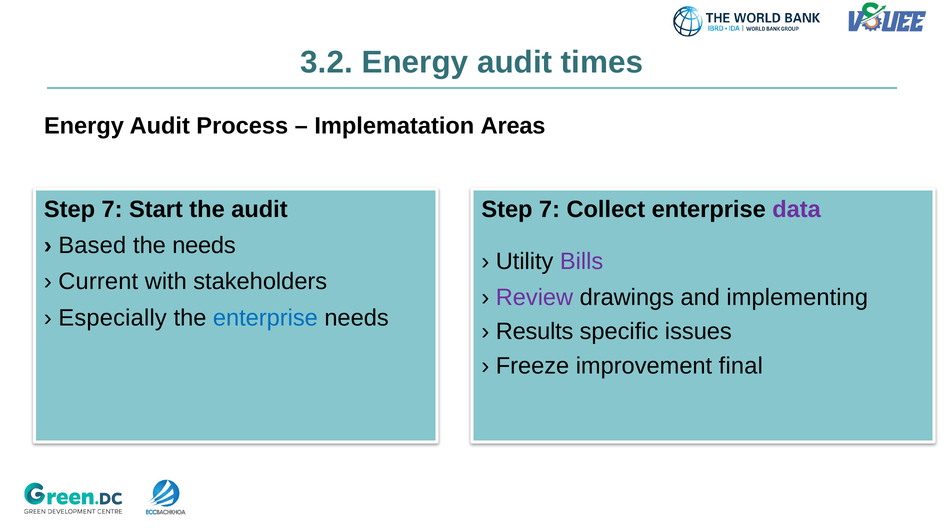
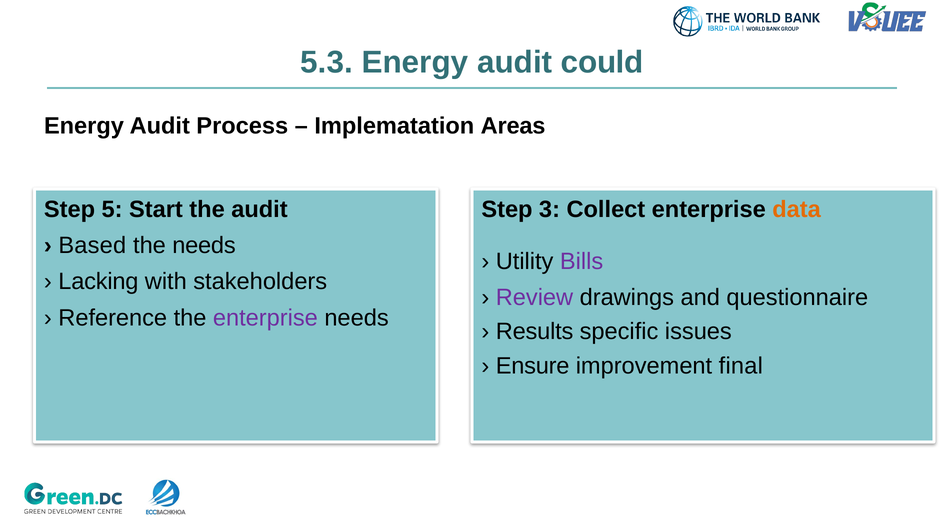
3.2: 3.2 -> 5.3 (327, 62)
times: times -> could (602, 62)
7: 7 -> 5 (112, 209)
7: 7 -> 3 (550, 209)
data colour: purple -> orange (797, 209)
Current: Current -> Lacking (98, 282)
implementing: implementing -> questionnaire (797, 297)
Especially: Especially -> Reference (113, 318)
enterprise colour: blue -> purple (265, 318)
Freeze: Freeze -> Ensure (533, 366)
